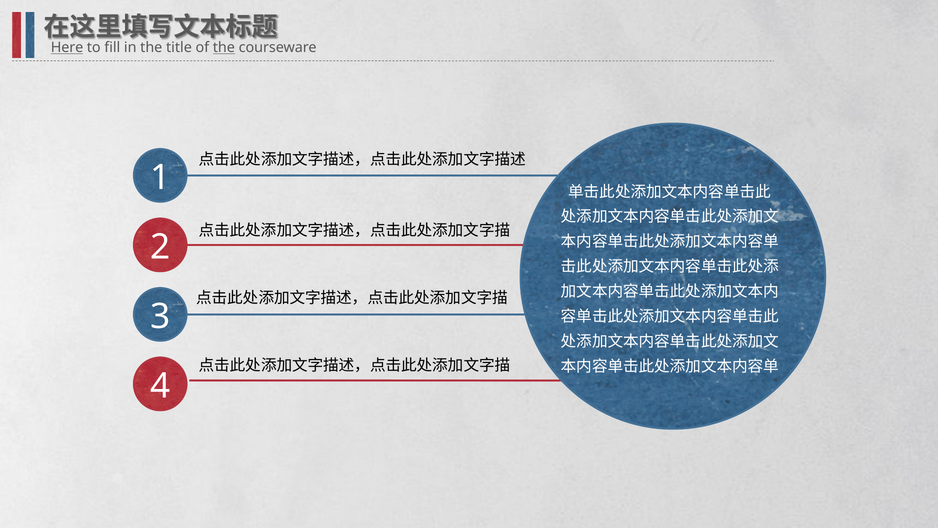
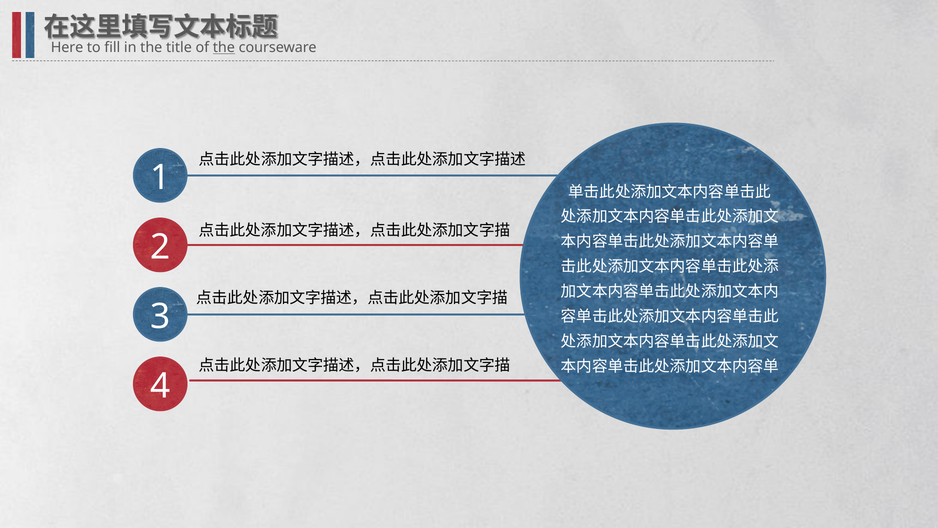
Here underline: present -> none (67, 48)
